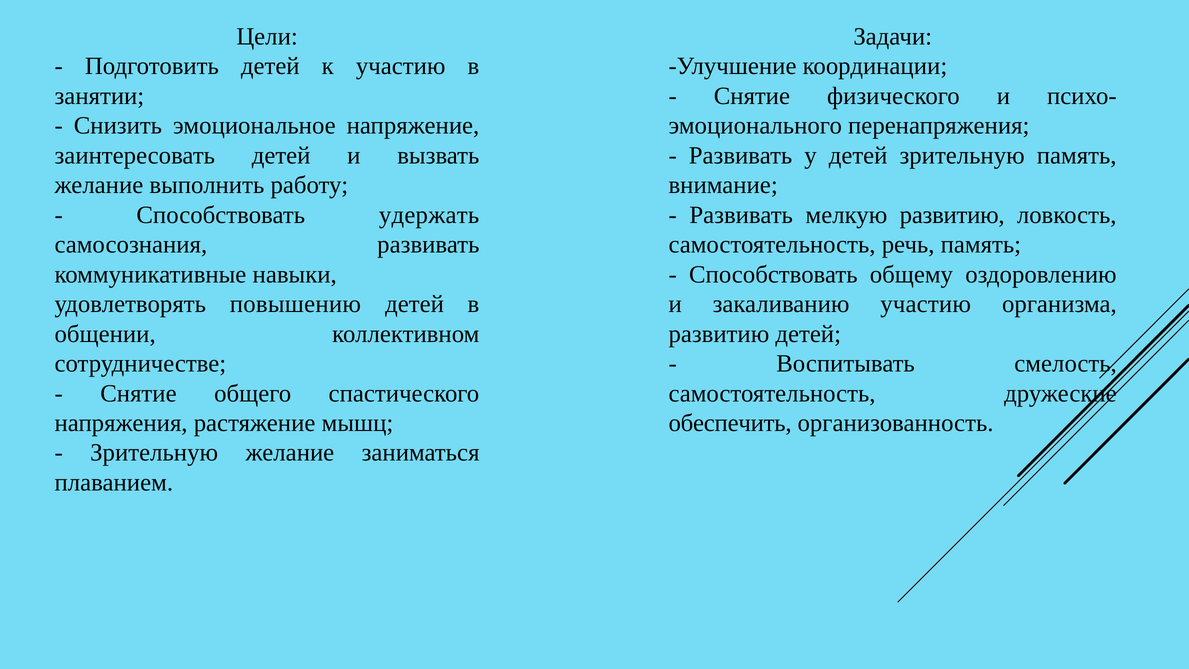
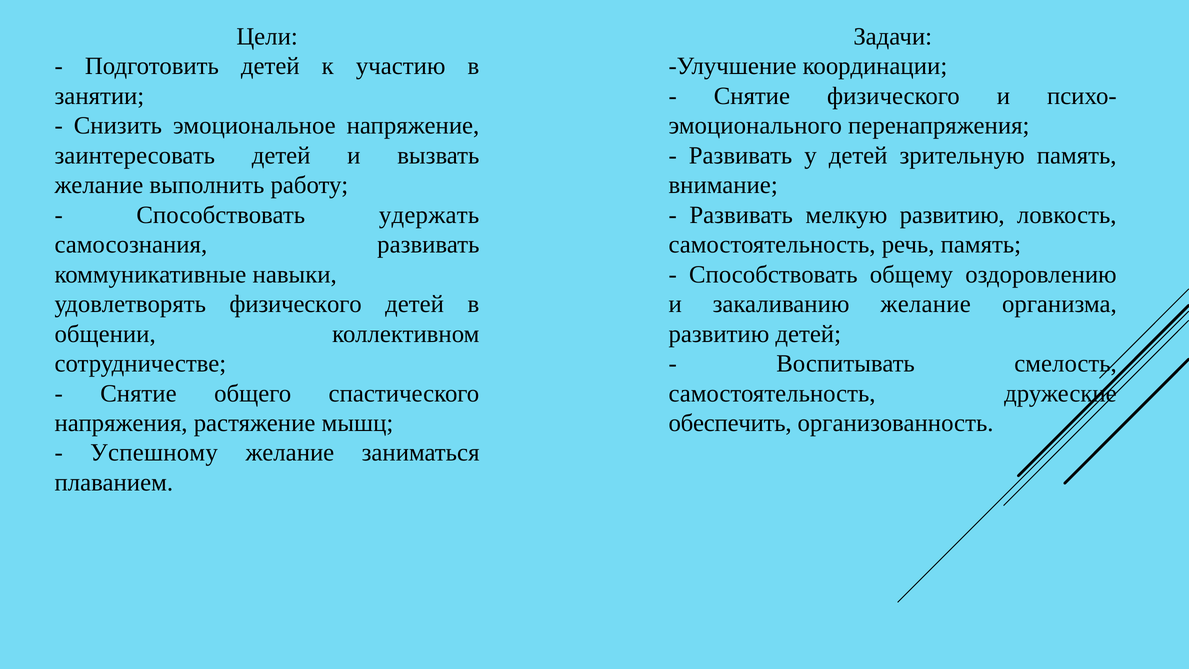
удовлетворять повышению: повышению -> физического (296, 304)
закаливанию участию: участию -> желание (926, 304)
Зрительную: Зрительную -> Успешному (154, 453)
